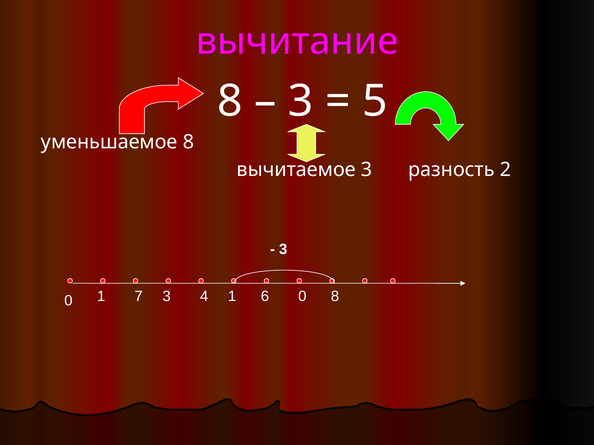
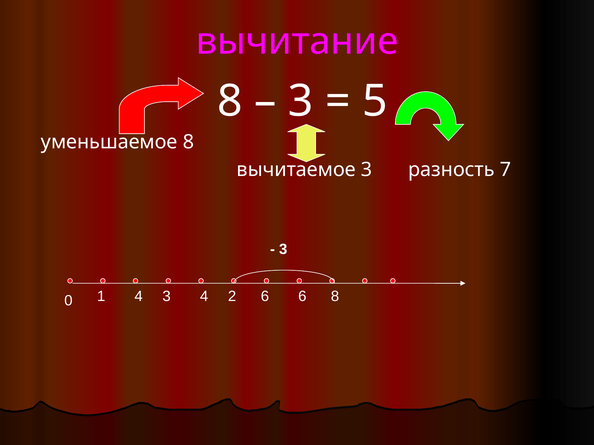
2: 2 -> 7 (505, 170)
1 7: 7 -> 4 (139, 296)
4 1: 1 -> 2 (232, 296)
6 0: 0 -> 6 (302, 296)
